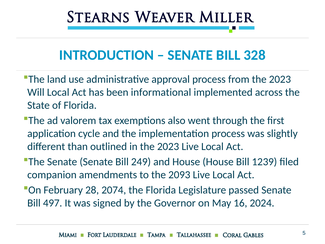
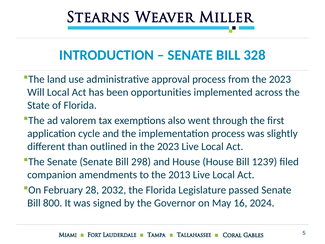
informational: informational -> opportunities (161, 92)
249: 249 -> 298 (141, 162)
2093: 2093 -> 2013 (179, 175)
2074: 2074 -> 2032 (114, 190)
497: 497 -> 800 (53, 203)
